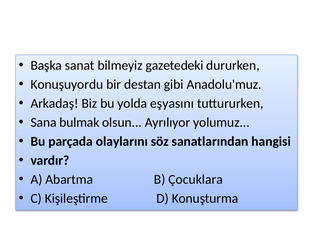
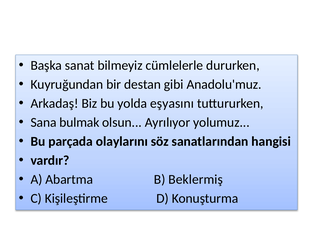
gazetedeki: gazetedeki -> cümlelerle (174, 65)
Konuşuyordu: Konuşuyordu -> Kuyruğundan (67, 84)
Çocuklara: Çocuklara -> Beklermiş (196, 179)
